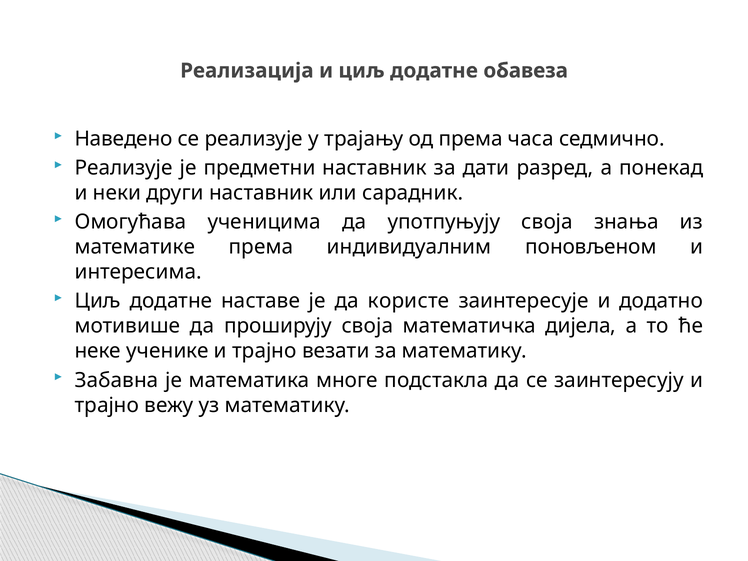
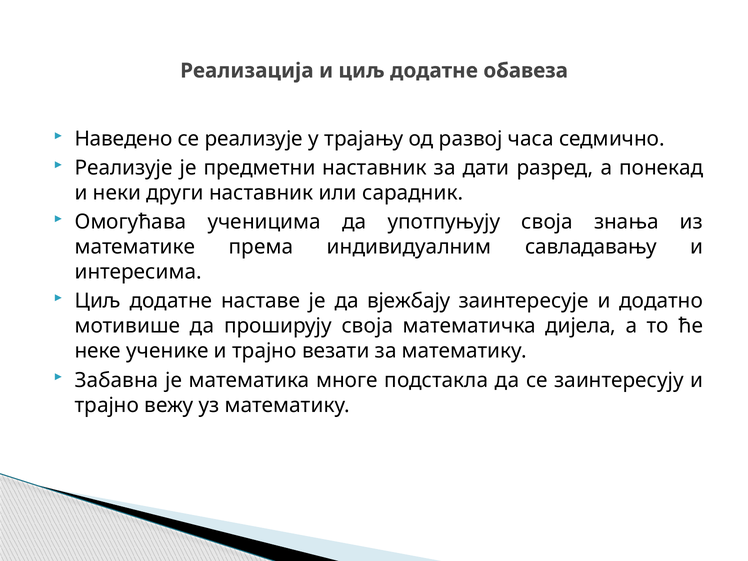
од према: према -> развој (471, 139)
поновљеном: поновљеном -> савладавању (591, 247)
користе: користе -> вјежбају (409, 301)
